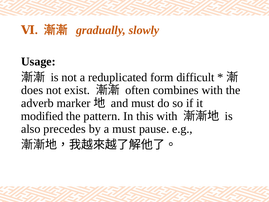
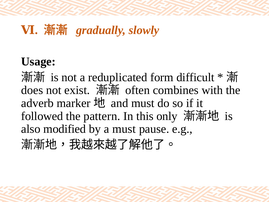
modified: modified -> followed (42, 116)
this with: with -> only (167, 116)
precedes: precedes -> modified (65, 129)
